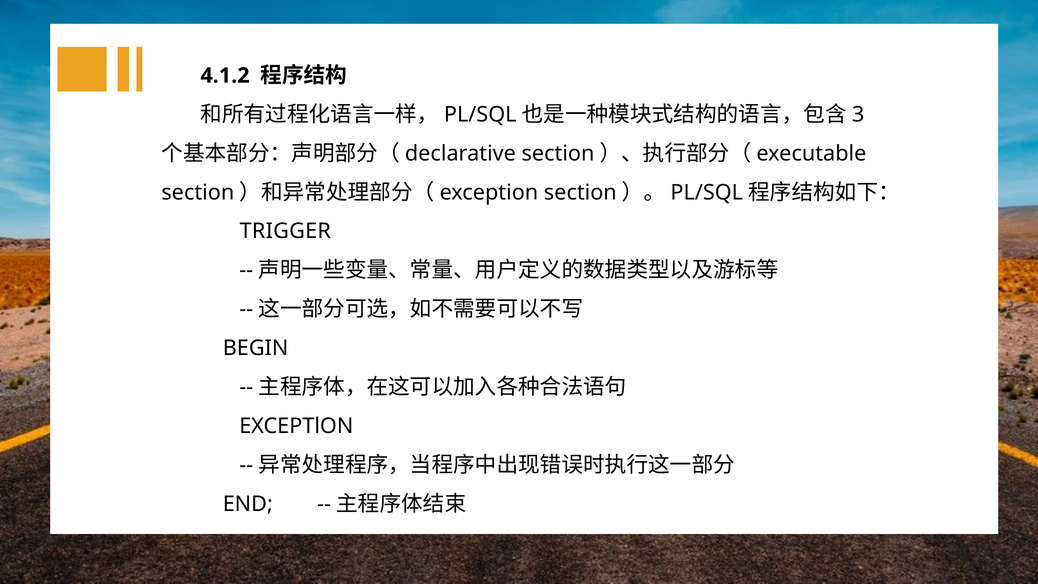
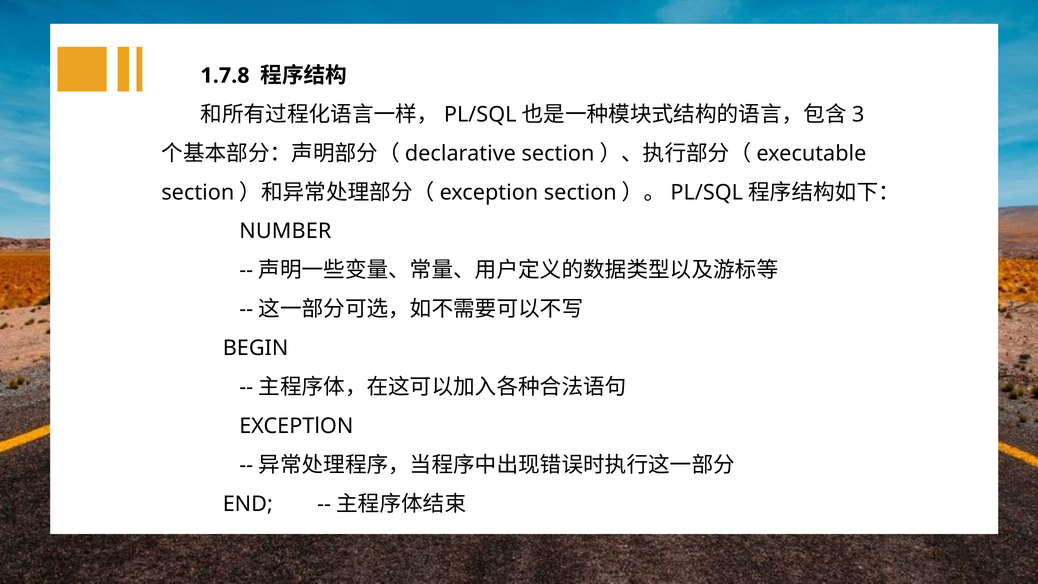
4.1.2: 4.1.2 -> 1.7.8 (225, 76)
TRIGGER: TRIGGER -> NUMBER (285, 231)
